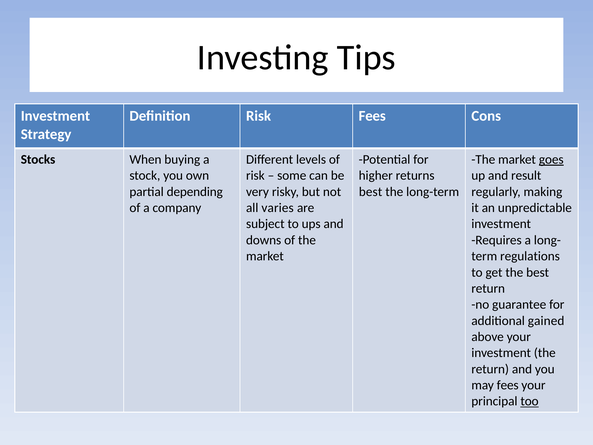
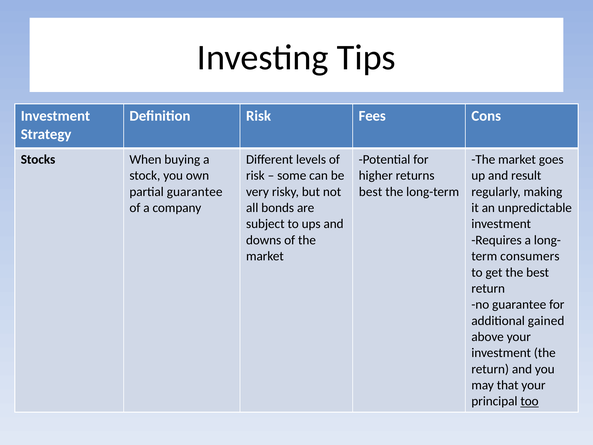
goes underline: present -> none (551, 159)
partial depending: depending -> guarantee (195, 192)
varies: varies -> bonds (278, 208)
regulations: regulations -> consumers (530, 256)
may fees: fees -> that (508, 385)
